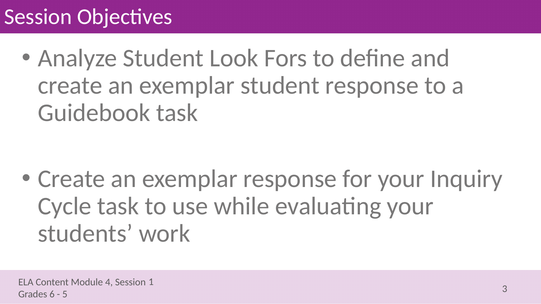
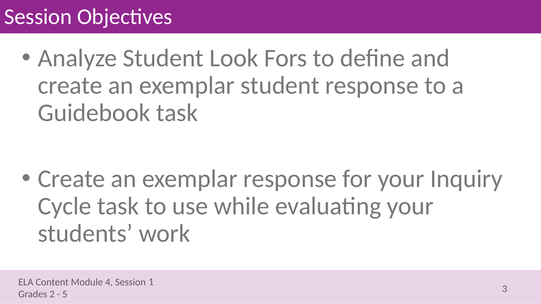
6: 6 -> 2 (52, 294)
